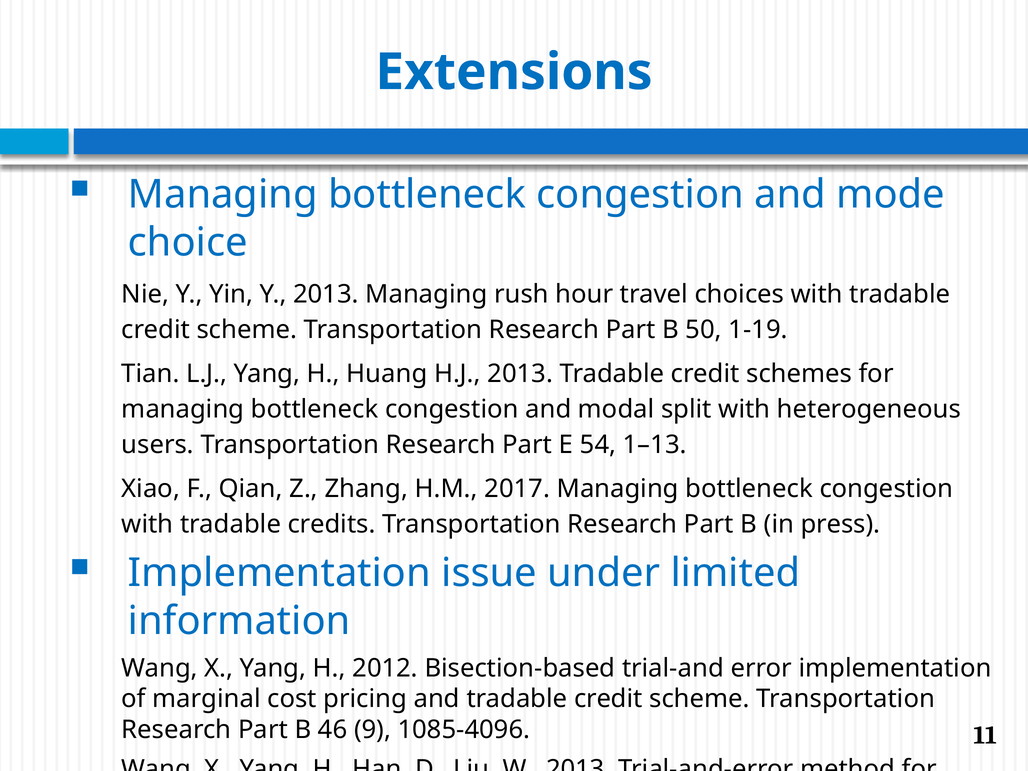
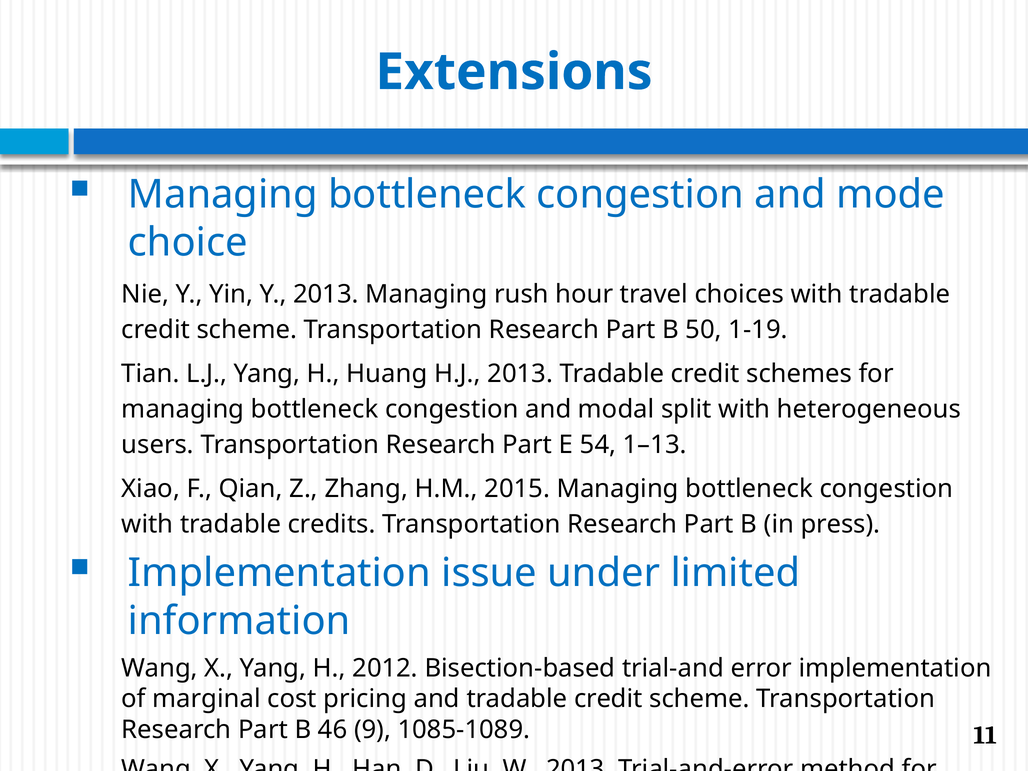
2017: 2017 -> 2015 (517, 489)
1085-4096: 1085-4096 -> 1085-1089 (464, 730)
